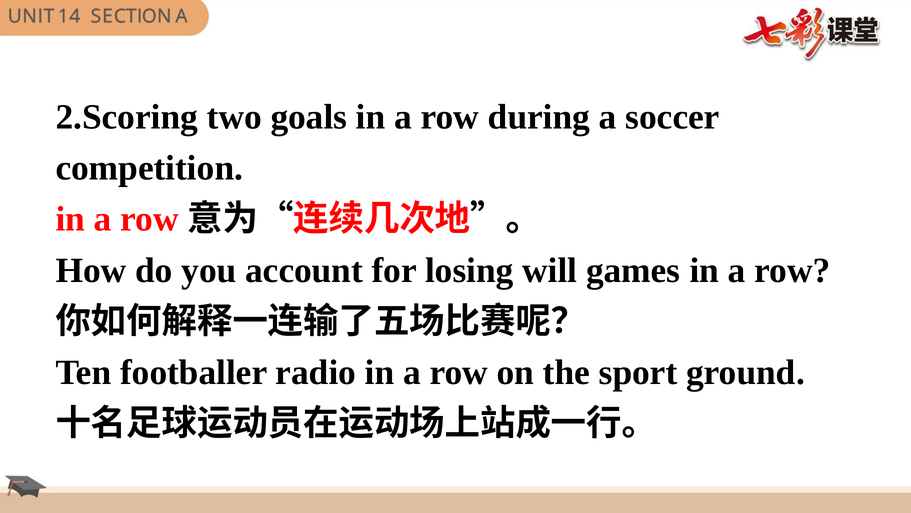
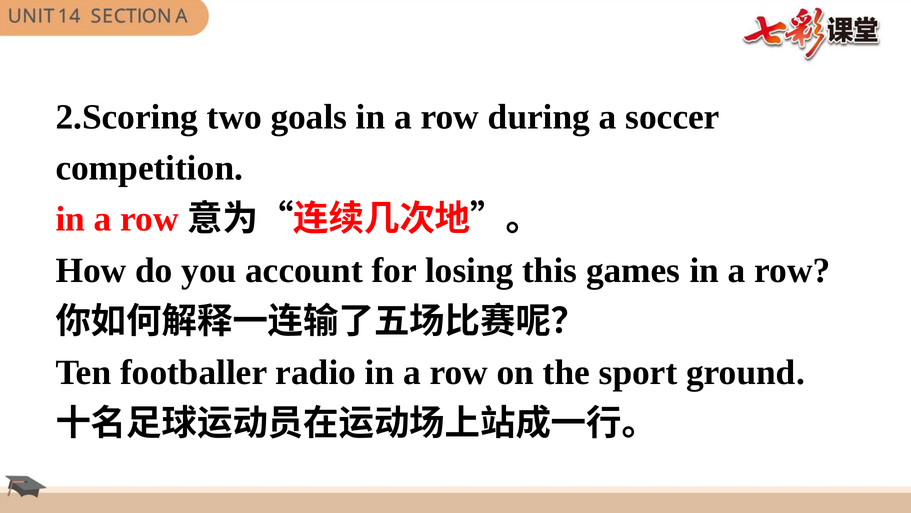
will: will -> this (550, 270)
